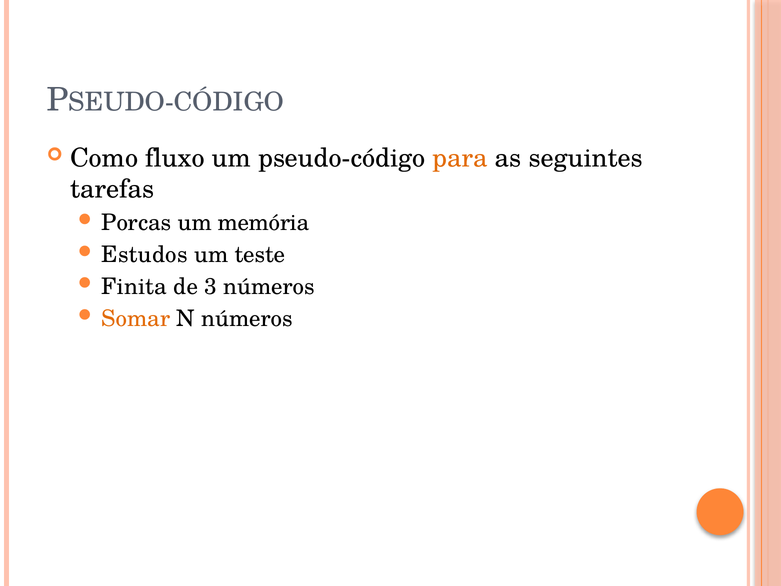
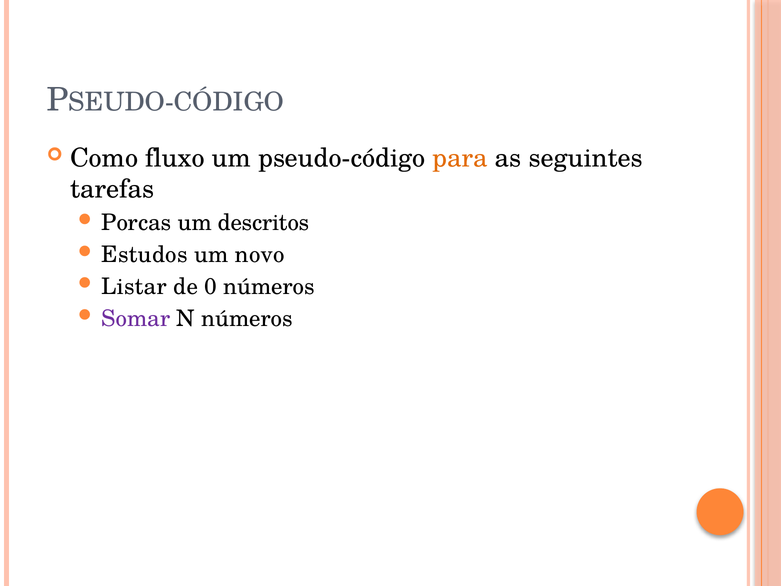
memória: memória -> descritos (264, 223)
teste: teste -> novo (260, 255)
Finita: Finita -> Listar (134, 287)
3: 3 -> 0 (211, 287)
Somar colour: orange -> purple (136, 318)
